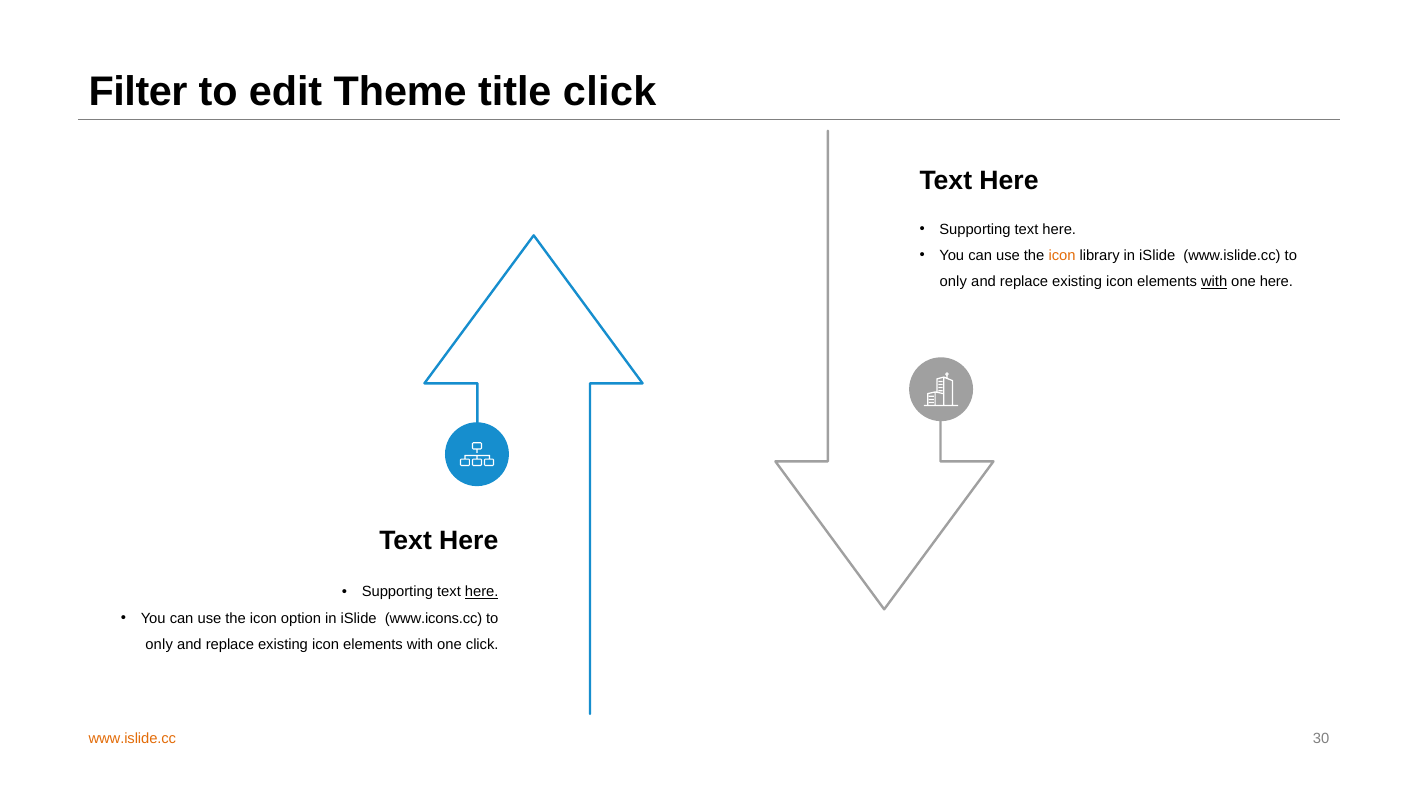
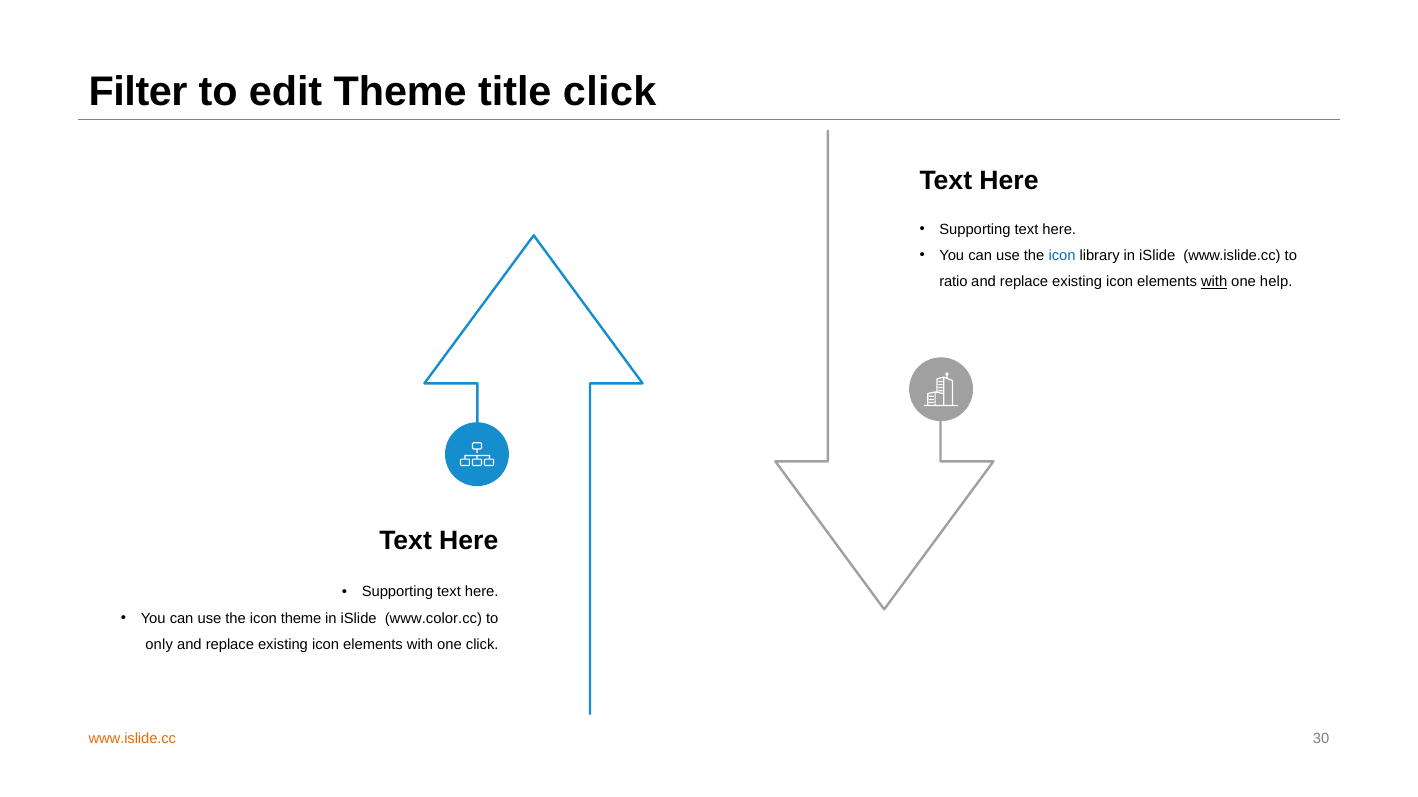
icon colour: orange -> blue (1062, 256)
only: only -> ratio (953, 282)
one here: here -> help (1276, 282)
here underline: present -> none (482, 592)
icon option: option -> theme (301, 619)
www.icons.cc: www.icons.cc -> www.color.cc (433, 619)
